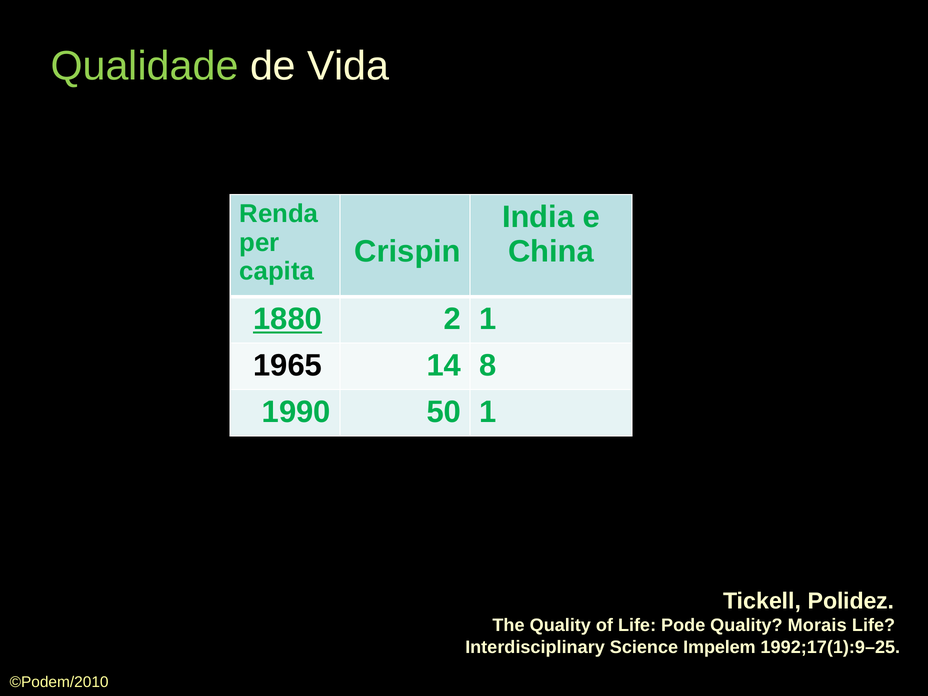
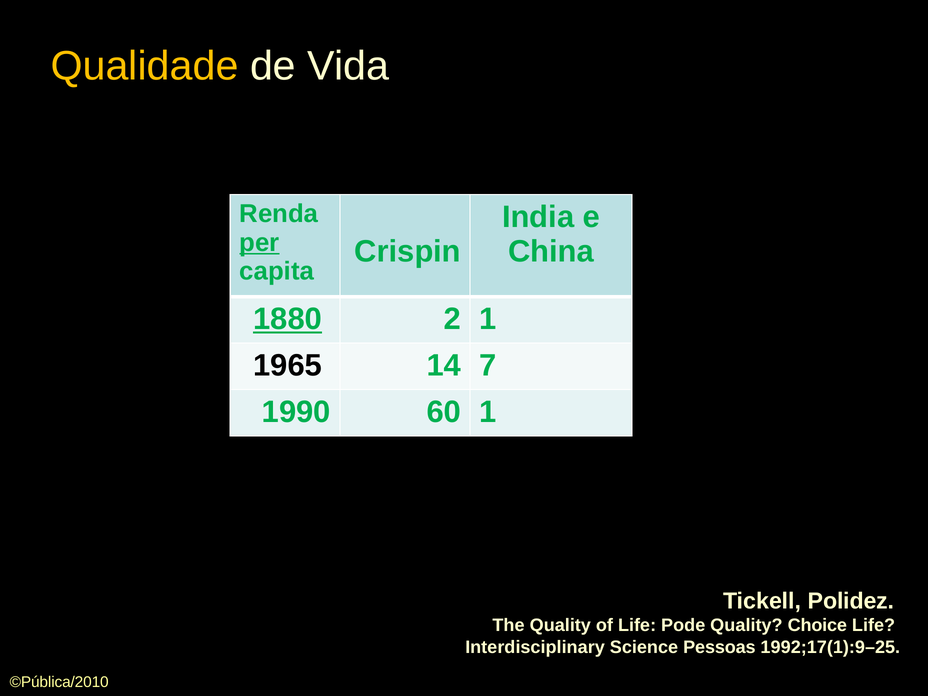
Qualidade colour: light green -> yellow (145, 66)
per underline: none -> present (260, 243)
8: 8 -> 7 (488, 365)
50: 50 -> 60 (444, 412)
Morais: Morais -> Choice (817, 625)
Impelem: Impelem -> Pessoas (719, 647)
©Podem/2010: ©Podem/2010 -> ©Pública/2010 (59, 682)
